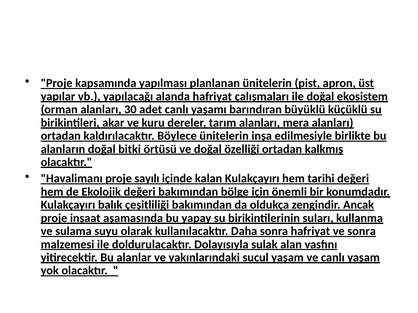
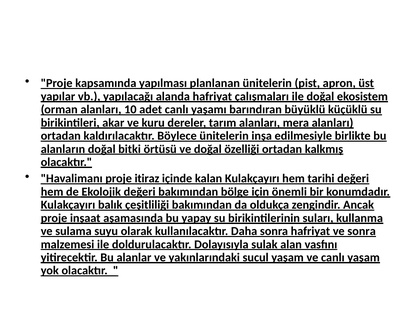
30: 30 -> 10 (130, 110)
sayılı: sayılı -> itiraz (147, 179)
